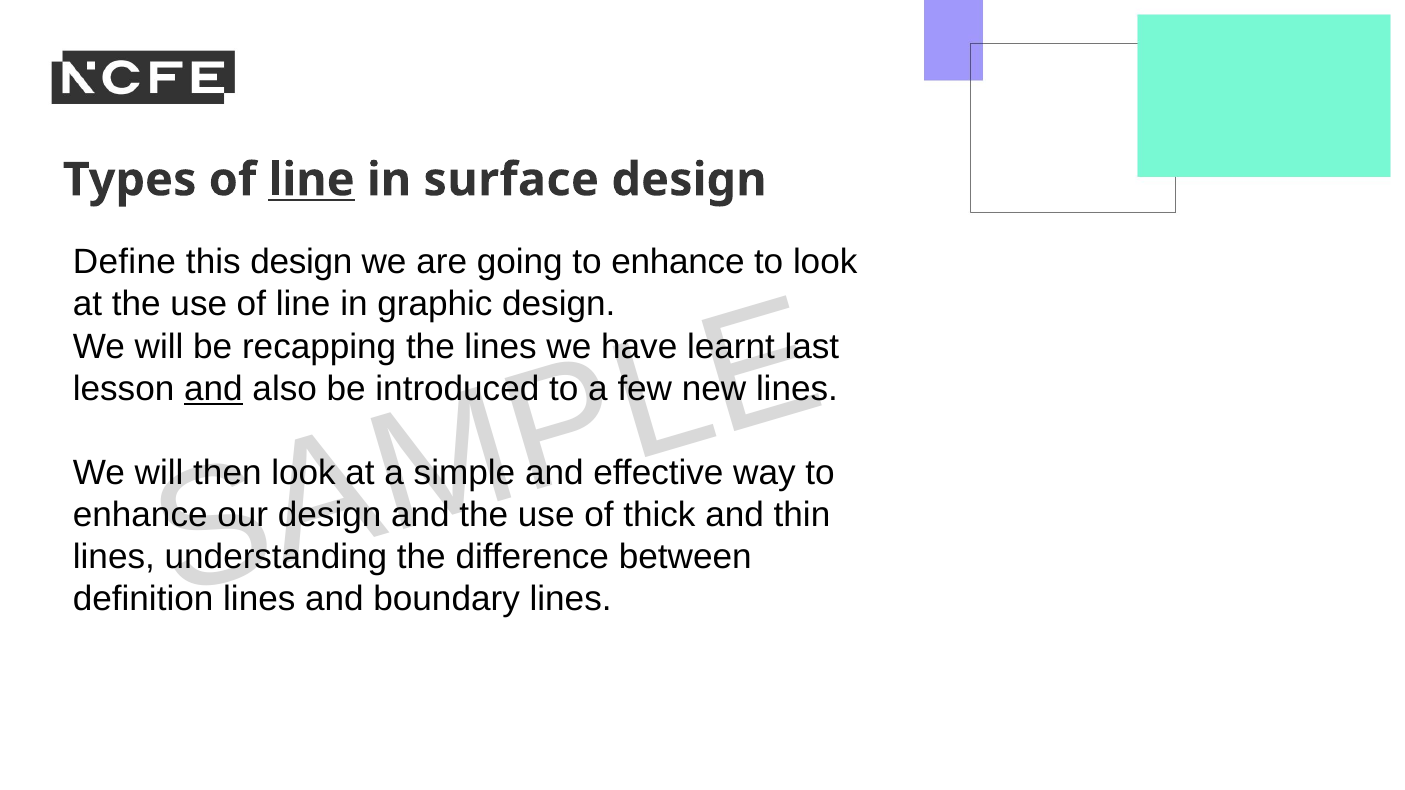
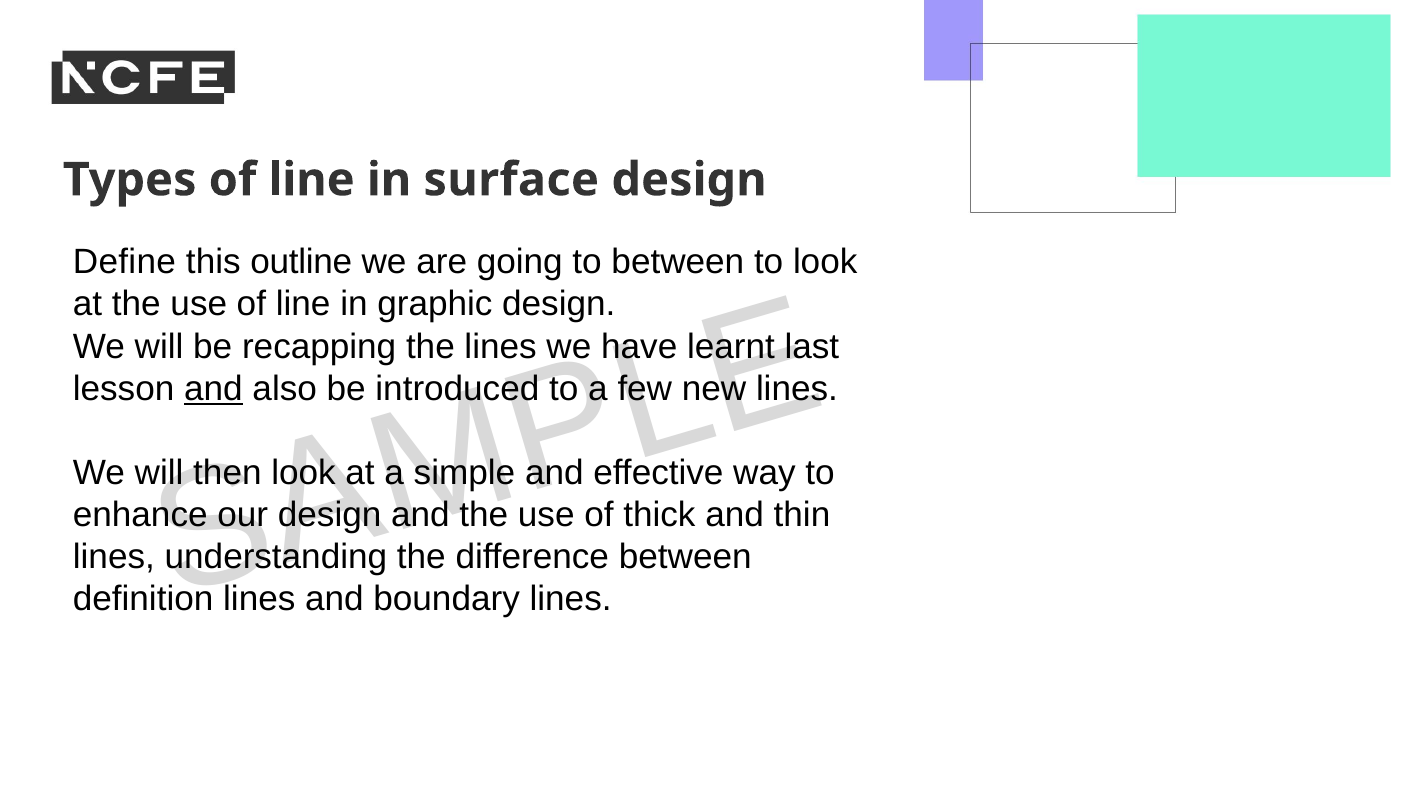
line underline: present -> none (311, 180)
this design: design -> outline (301, 262)
going to enhance: enhance -> between (678, 262)
